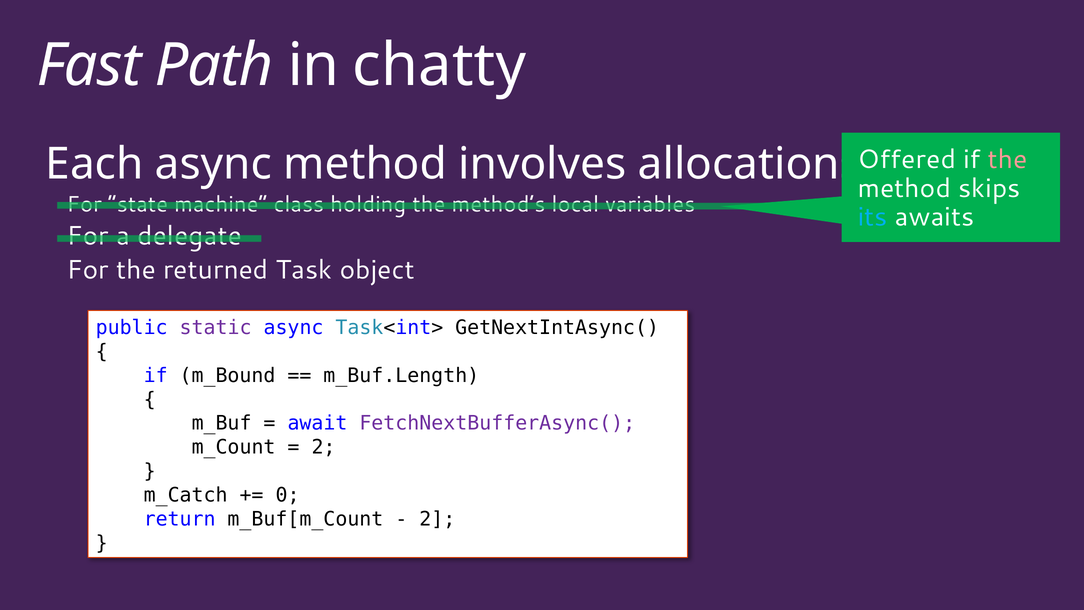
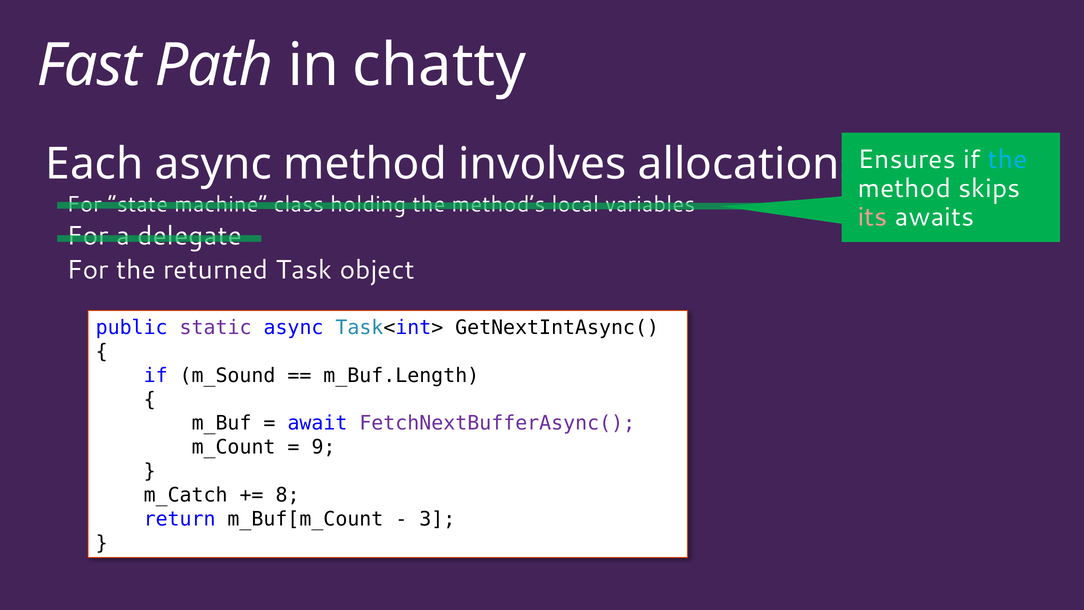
Offered: Offered -> Ensures (907, 160)
the colour: pink -> light blue (1008, 160)
its colour: light blue -> pink (873, 217)
m_Bound: m_Bound -> m_Sound (227, 375)
2: 2 -> 9 (324, 447)
0: 0 -> 8 (288, 495)
2: 2 -> 3 (437, 519)
